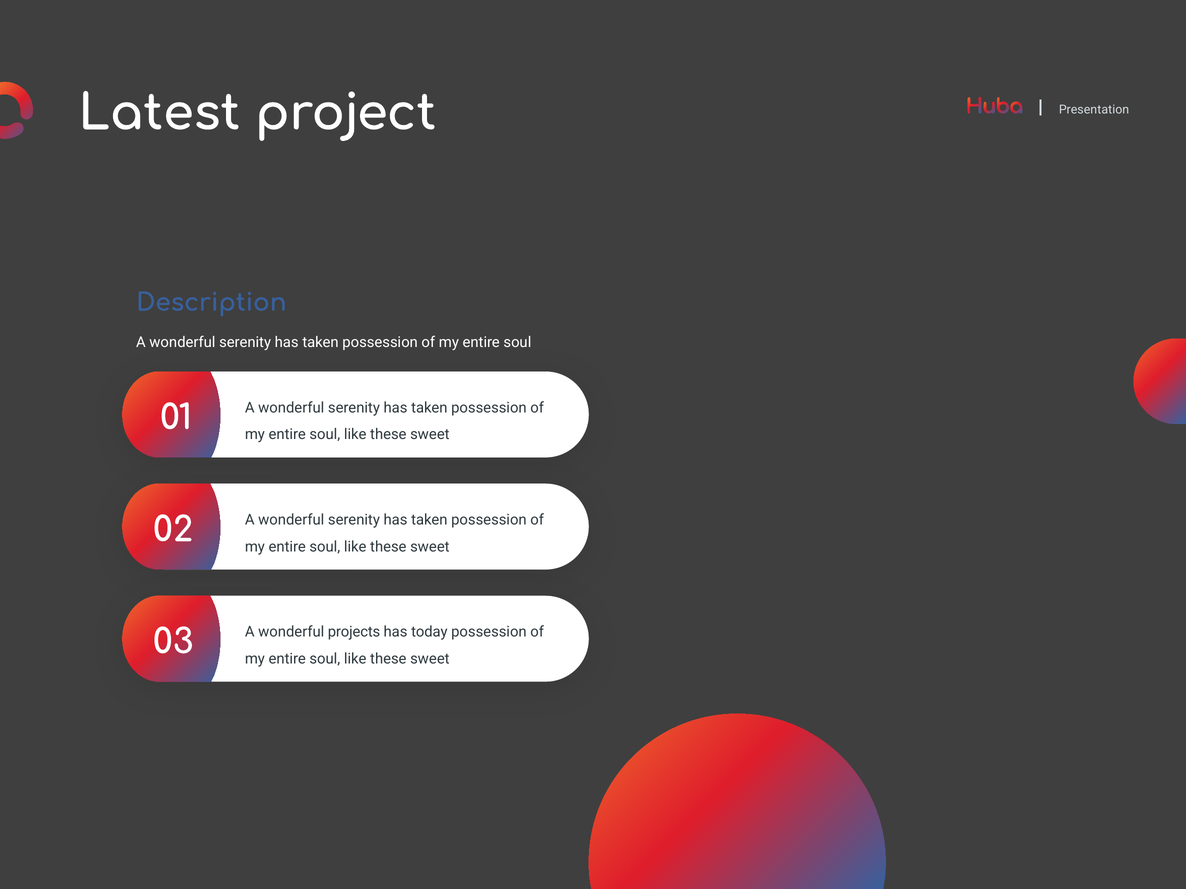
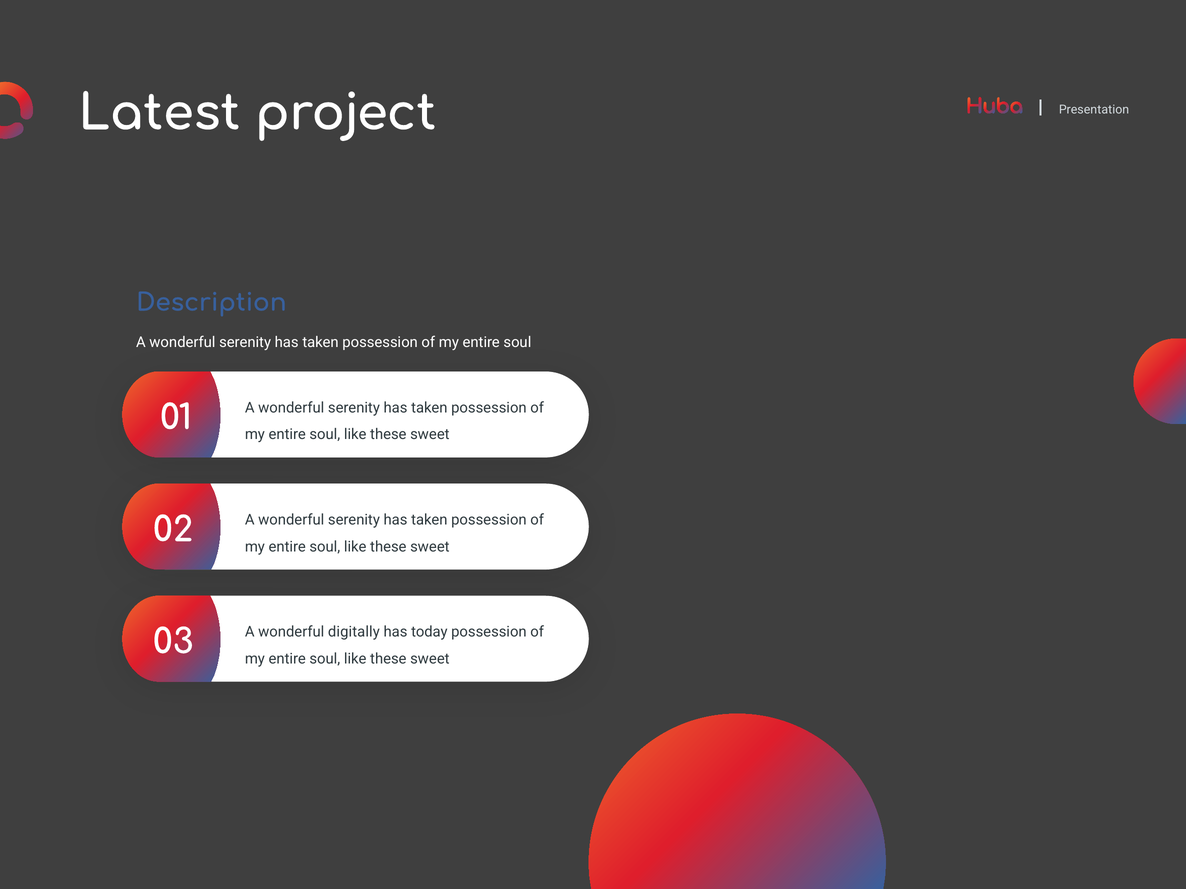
projects: projects -> digitally (354, 632)
